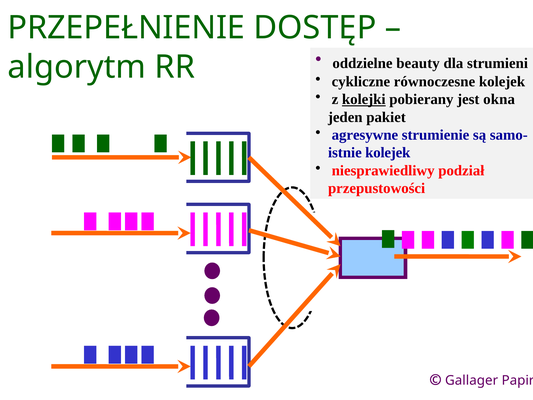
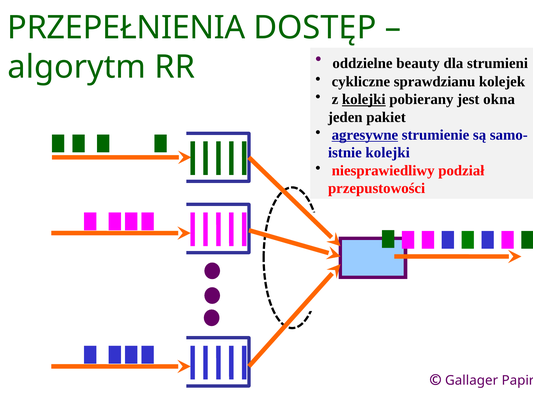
PRZEPEŁNIENIE: PRZEPEŁNIENIE -> PRZEPEŁNIENIA (126, 28)
równoczesne: równoczesne -> sprawdzianu (435, 82)
agresywne underline: none -> present (365, 135)
kolejek: kolejek -> kolejki (388, 153)
